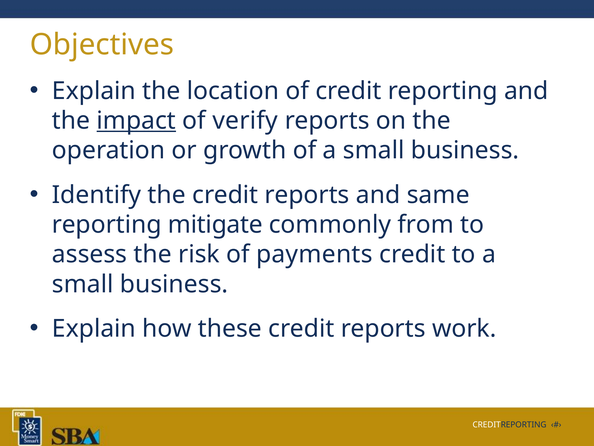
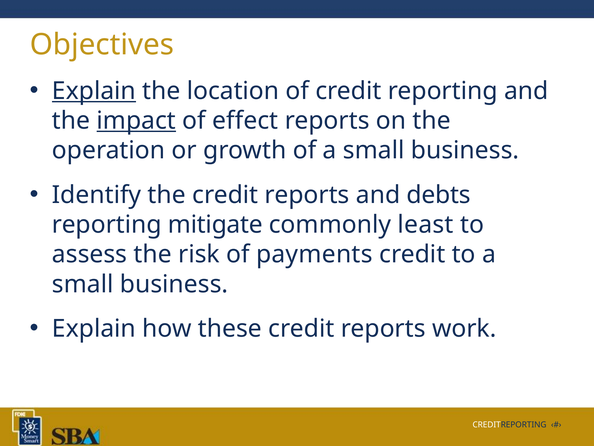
Explain underline: none -> present (94, 91)
verify: verify -> effect (245, 121)
same: same -> debts (438, 195)
from: from -> least (426, 224)
